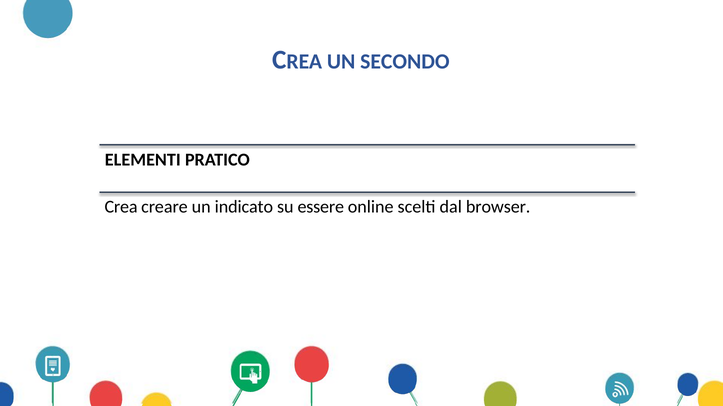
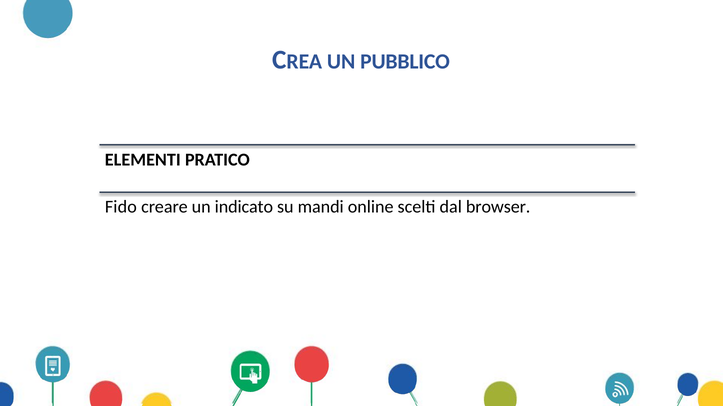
SECONDO: SECONDO -> PUBBLICO (405, 62)
Crea: Crea -> Fido (121, 207)
essere: essere -> mandi (321, 207)
